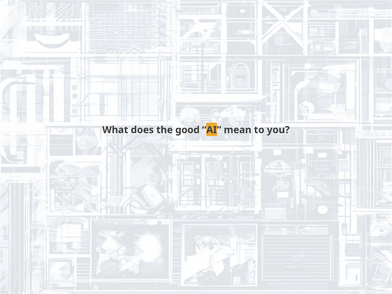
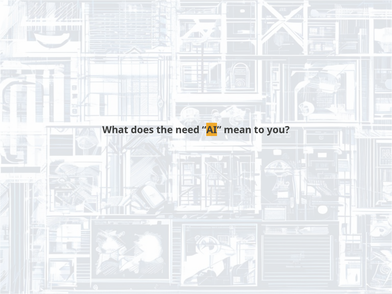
good: good -> need (187, 130)
